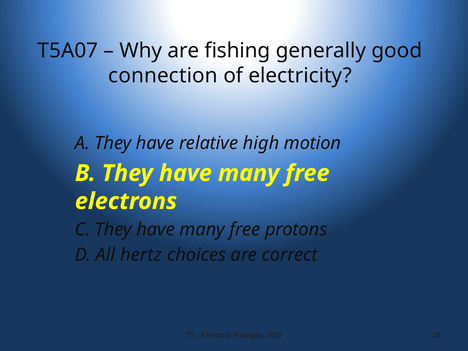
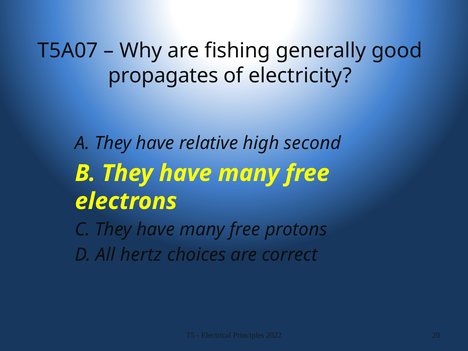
connection: connection -> propagates (163, 76)
motion: motion -> second (312, 143)
